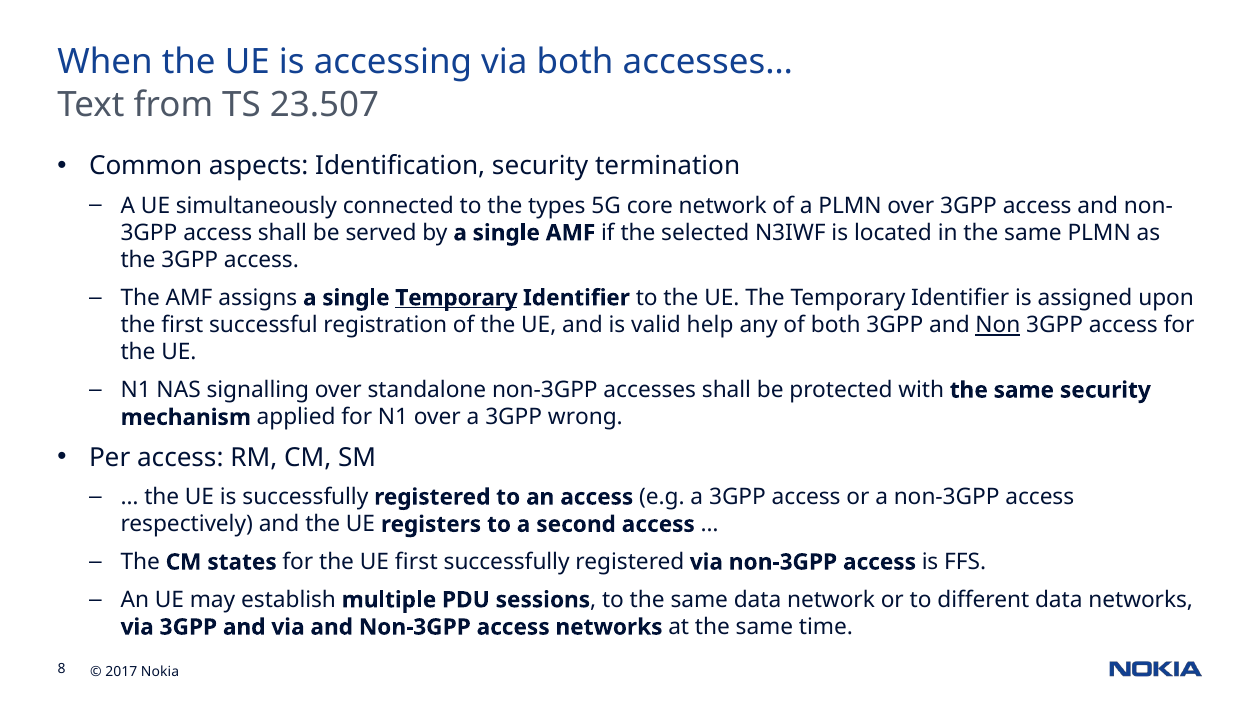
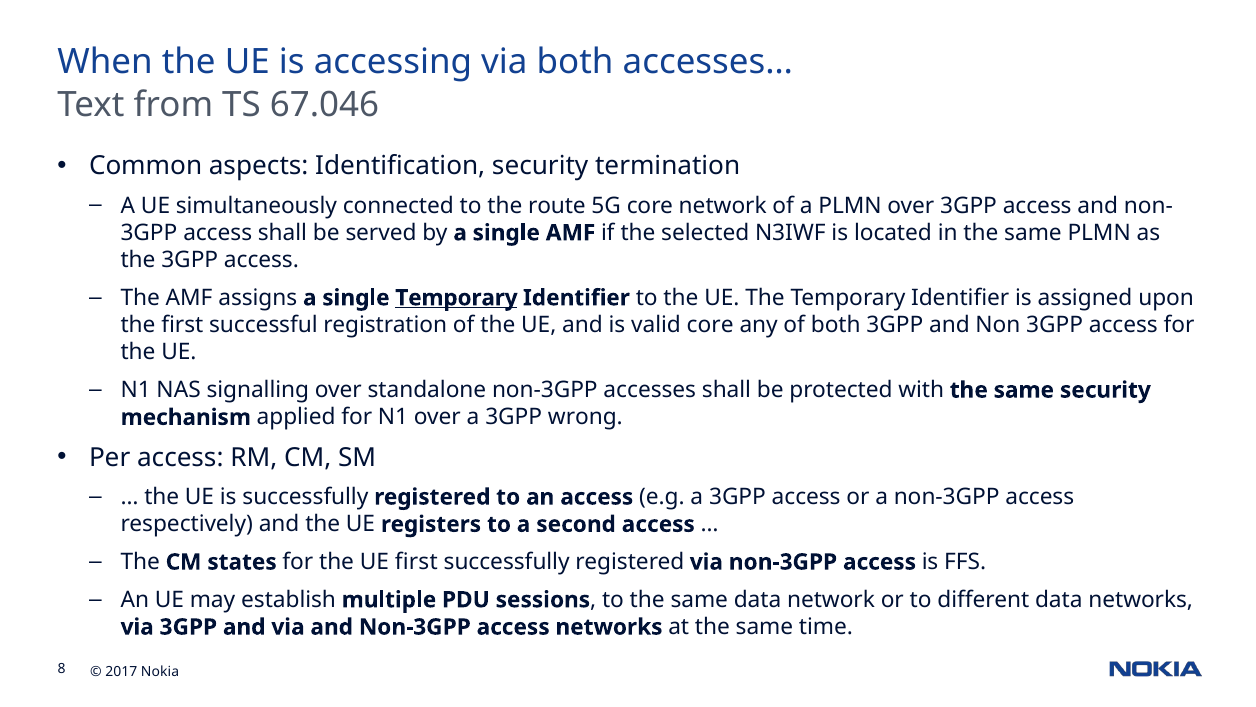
23.507: 23.507 -> 67.046 (325, 104)
types: types -> route (557, 205)
valid help: help -> core (710, 325)
Non underline: present -> none (998, 325)
